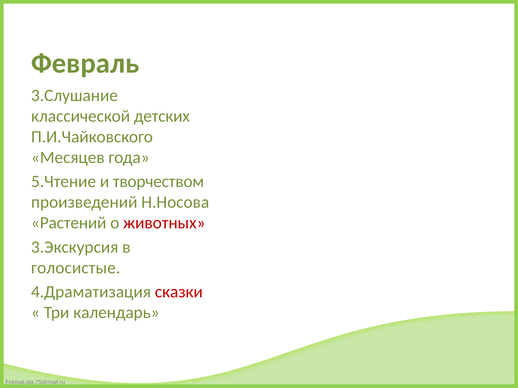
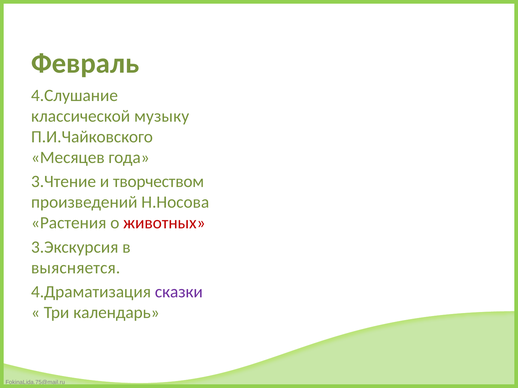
3.Слушание: 3.Слушание -> 4.Слушание (75, 95)
детских: детских -> музыку (162, 116)
5.Чтение: 5.Чтение -> 3.Чтение (64, 182)
Растений: Растений -> Растения (69, 223)
голосистые: голосистые -> выясняется (76, 268)
сказки colour: red -> purple (179, 292)
